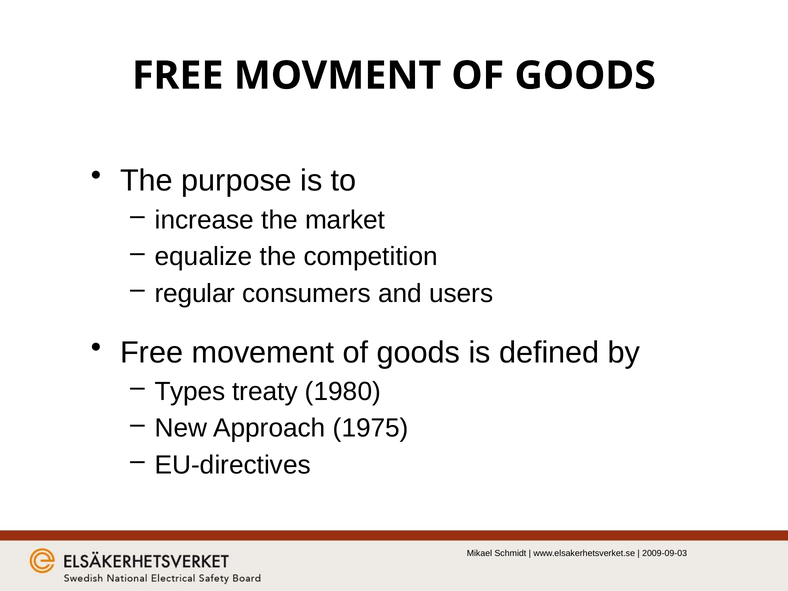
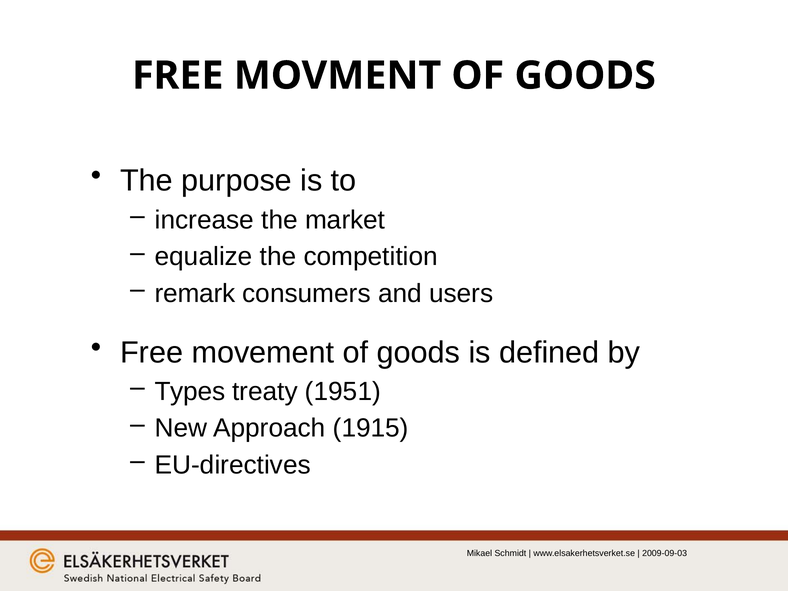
regular: regular -> remark (195, 293)
1980: 1980 -> 1951 (343, 392)
1975: 1975 -> 1915 (371, 428)
